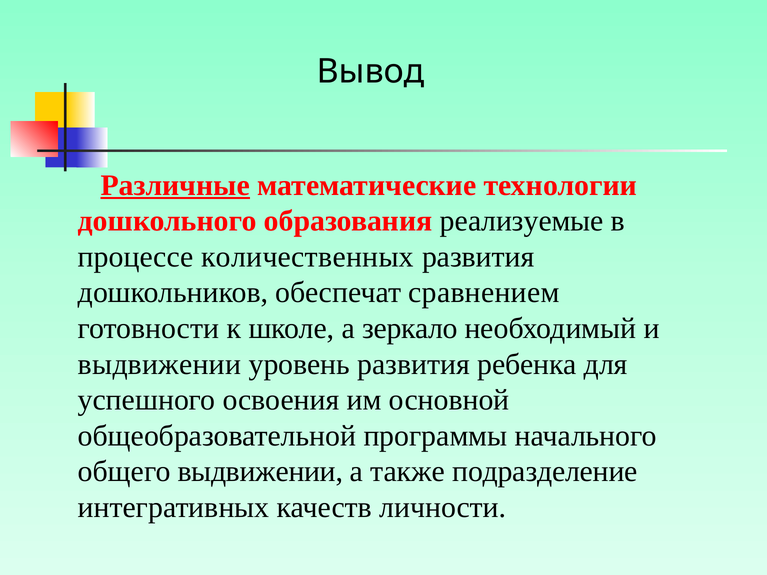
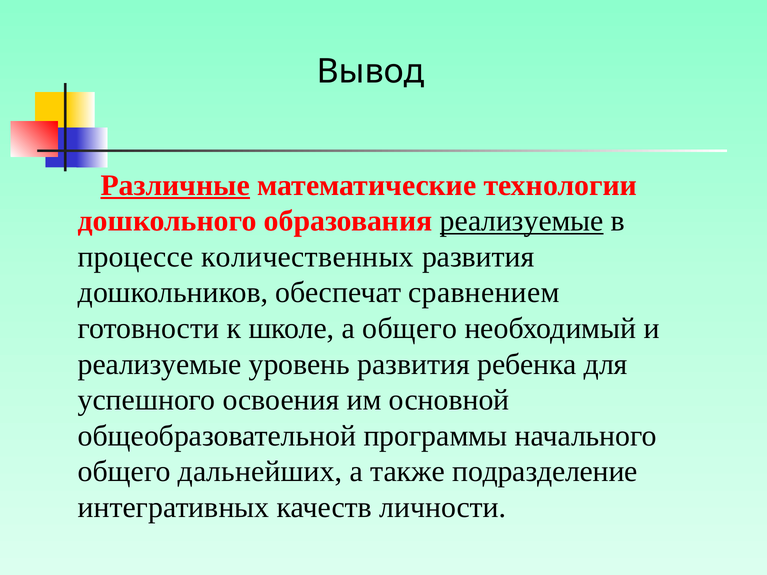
реализуемые underline: none -> present (522, 221)
а зеркало: зеркало -> общего (410, 329)
выдвижении: выдвижении -> реализуемые (160, 364)
общего выдвижении: выдвижении -> дальнейших (260, 472)
